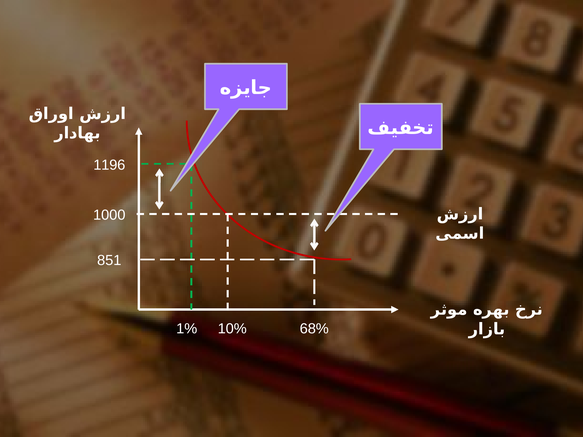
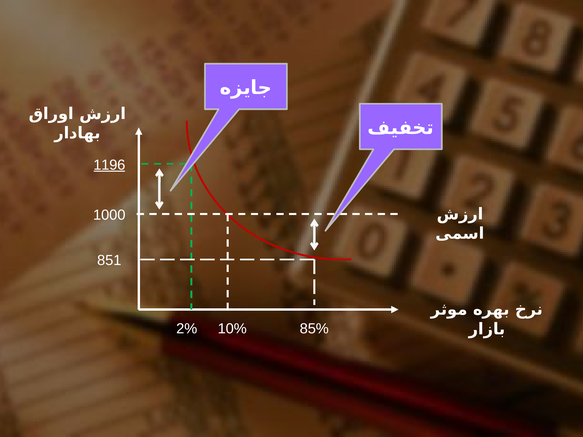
1196 underline: none -> present (109, 165)
1%: 1% -> 2% (187, 329)
68%: 68% -> 85% (314, 329)
